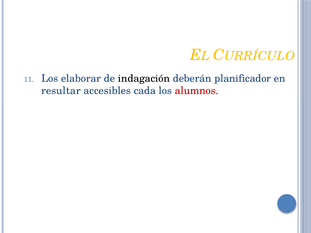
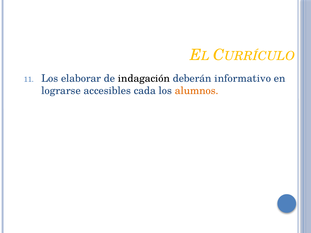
planificador: planificador -> informativo (243, 78)
resultar: resultar -> lograrse (61, 91)
alumnos colour: red -> orange (197, 91)
